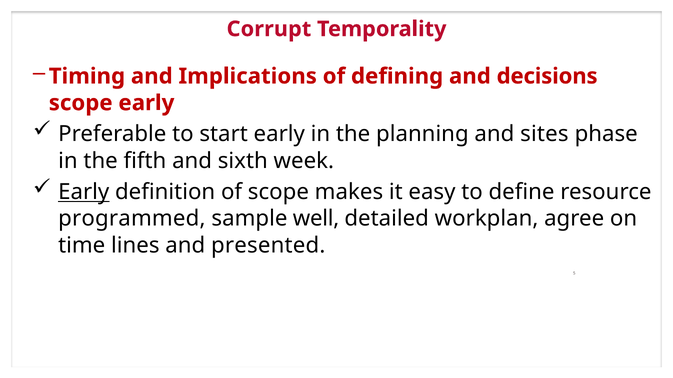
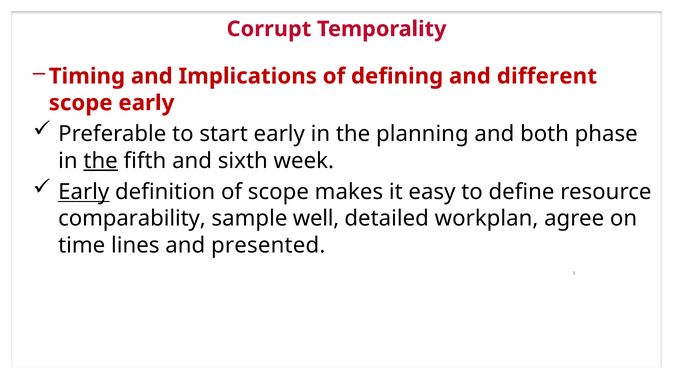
decisions: decisions -> different (547, 76)
sites: sites -> both (545, 134)
the underline: none -> present (101, 161)
programmed: programmed -> comparability (132, 219)
